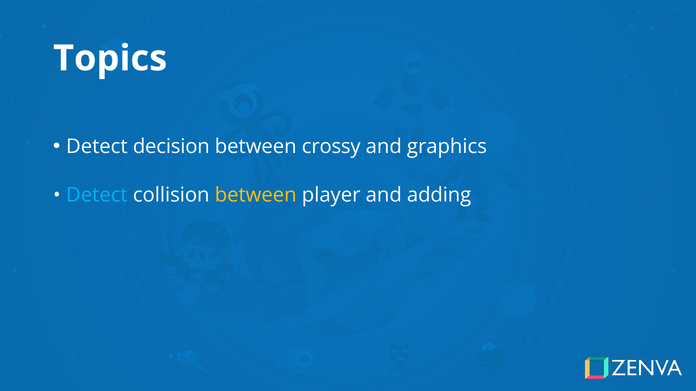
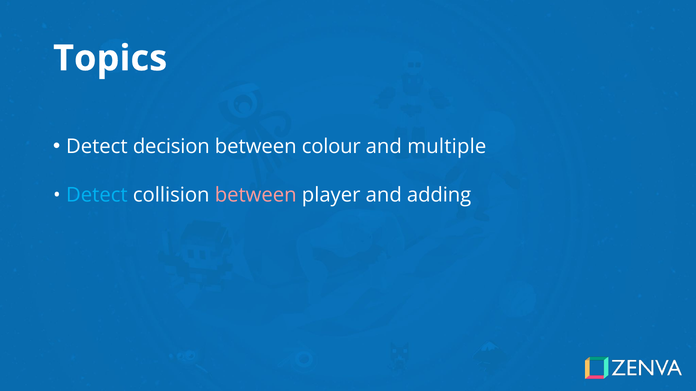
crossy: crossy -> colour (331, 147)
graphics: graphics -> multiple (447, 147)
between colour: yellow -> pink (256, 196)
